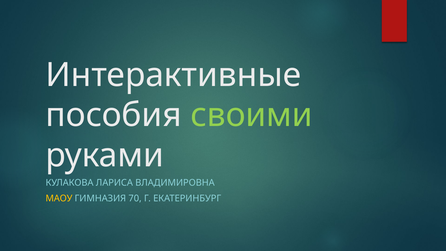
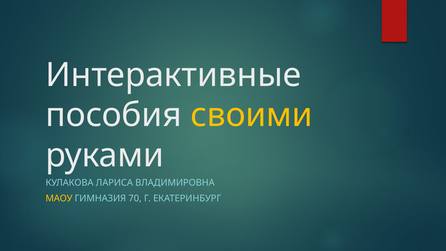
своими colour: light green -> yellow (252, 115)
